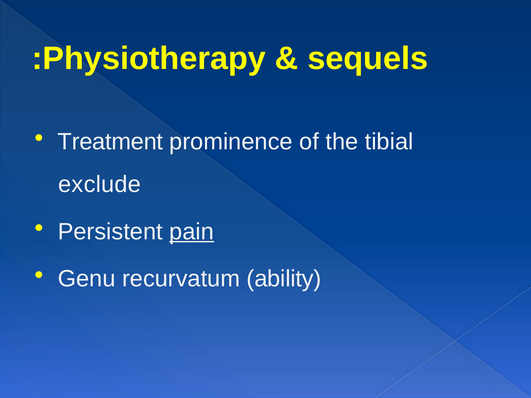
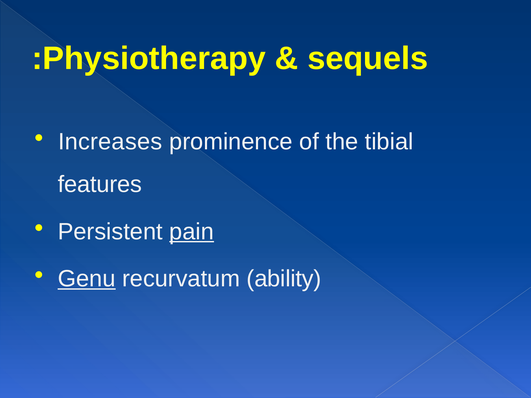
Treatment: Treatment -> Increases (110, 142)
exclude: exclude -> features (100, 184)
Genu underline: none -> present (87, 279)
